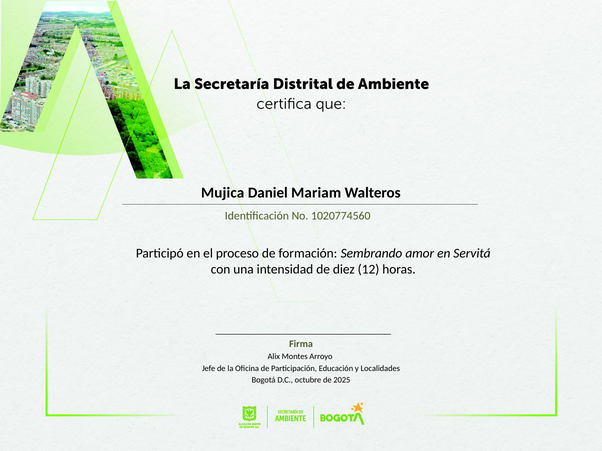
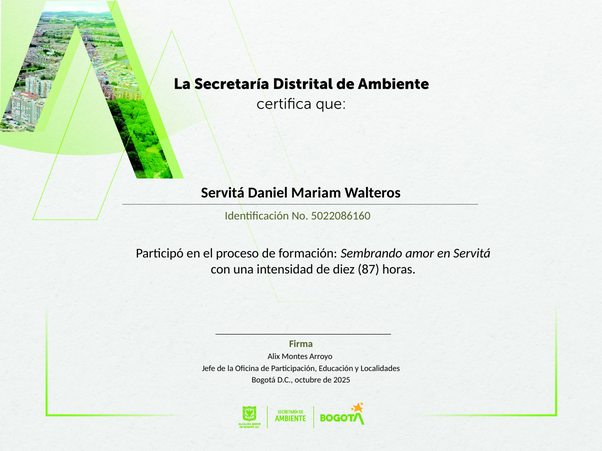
Mujica: Mujica -> Servitá (223, 193)
1020774560: 1020774560 -> 5022086160 (341, 216)
12: 12 -> 87 (369, 270)
